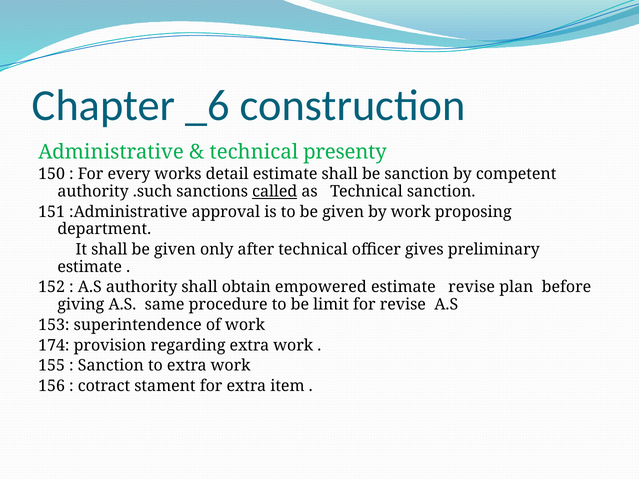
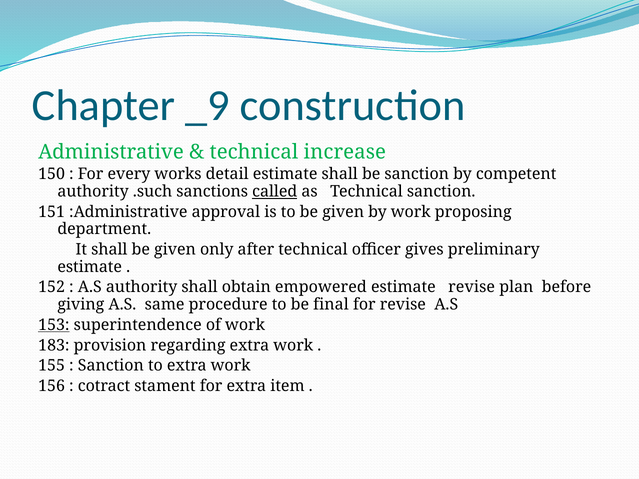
_6: _6 -> _9 (207, 106)
presenty: presenty -> increase (345, 152)
limit: limit -> final (331, 305)
153 underline: none -> present (54, 325)
174: 174 -> 183 (54, 345)
